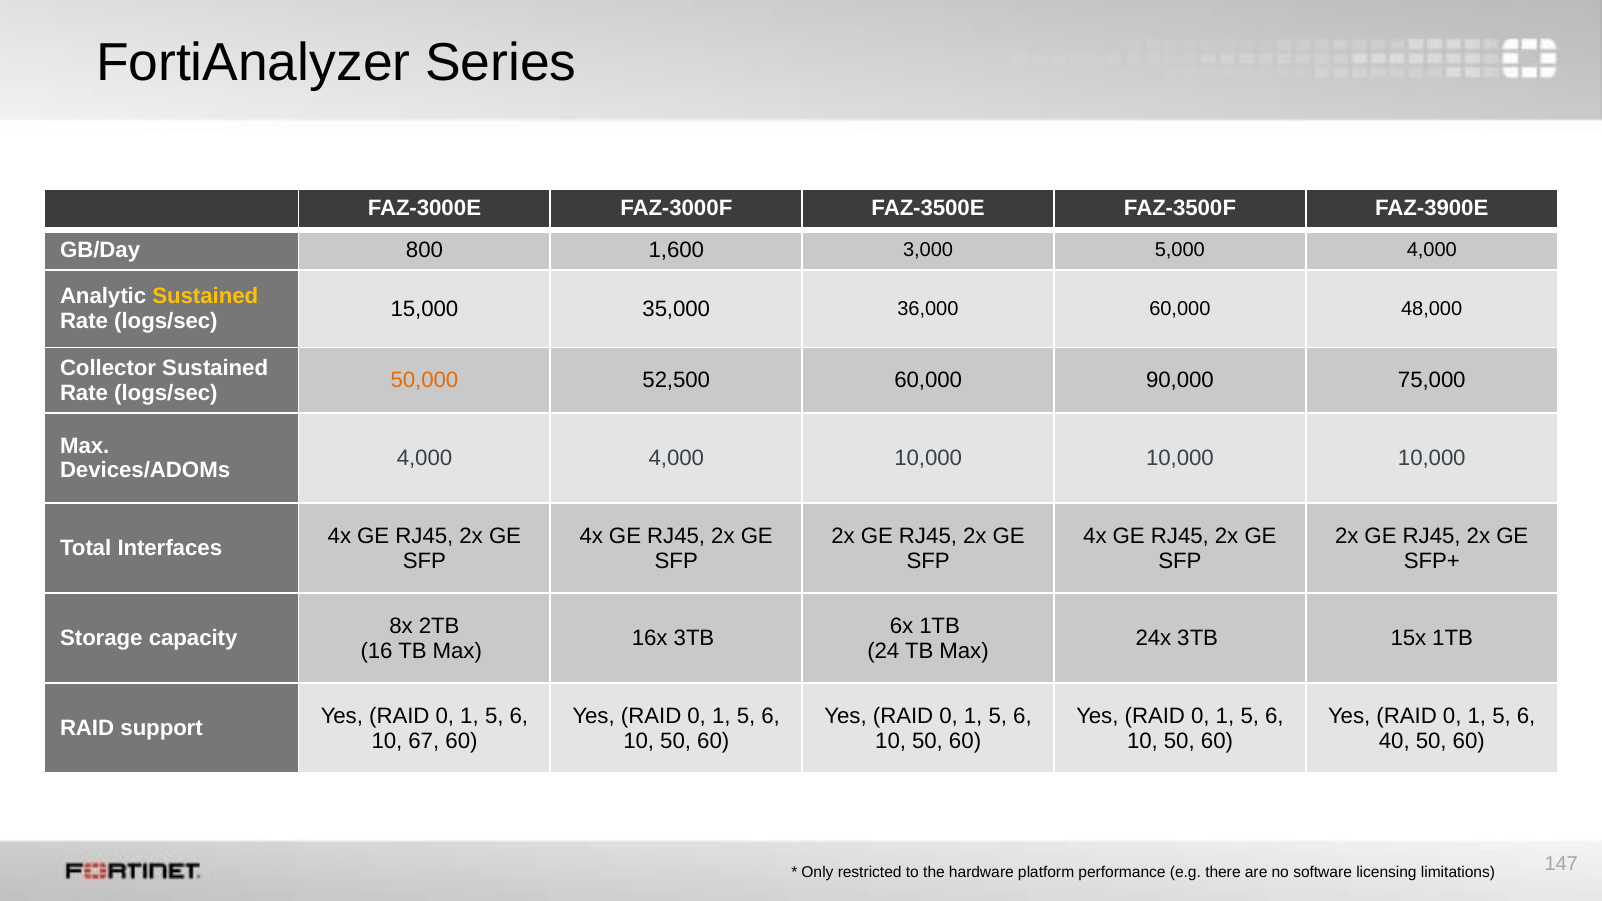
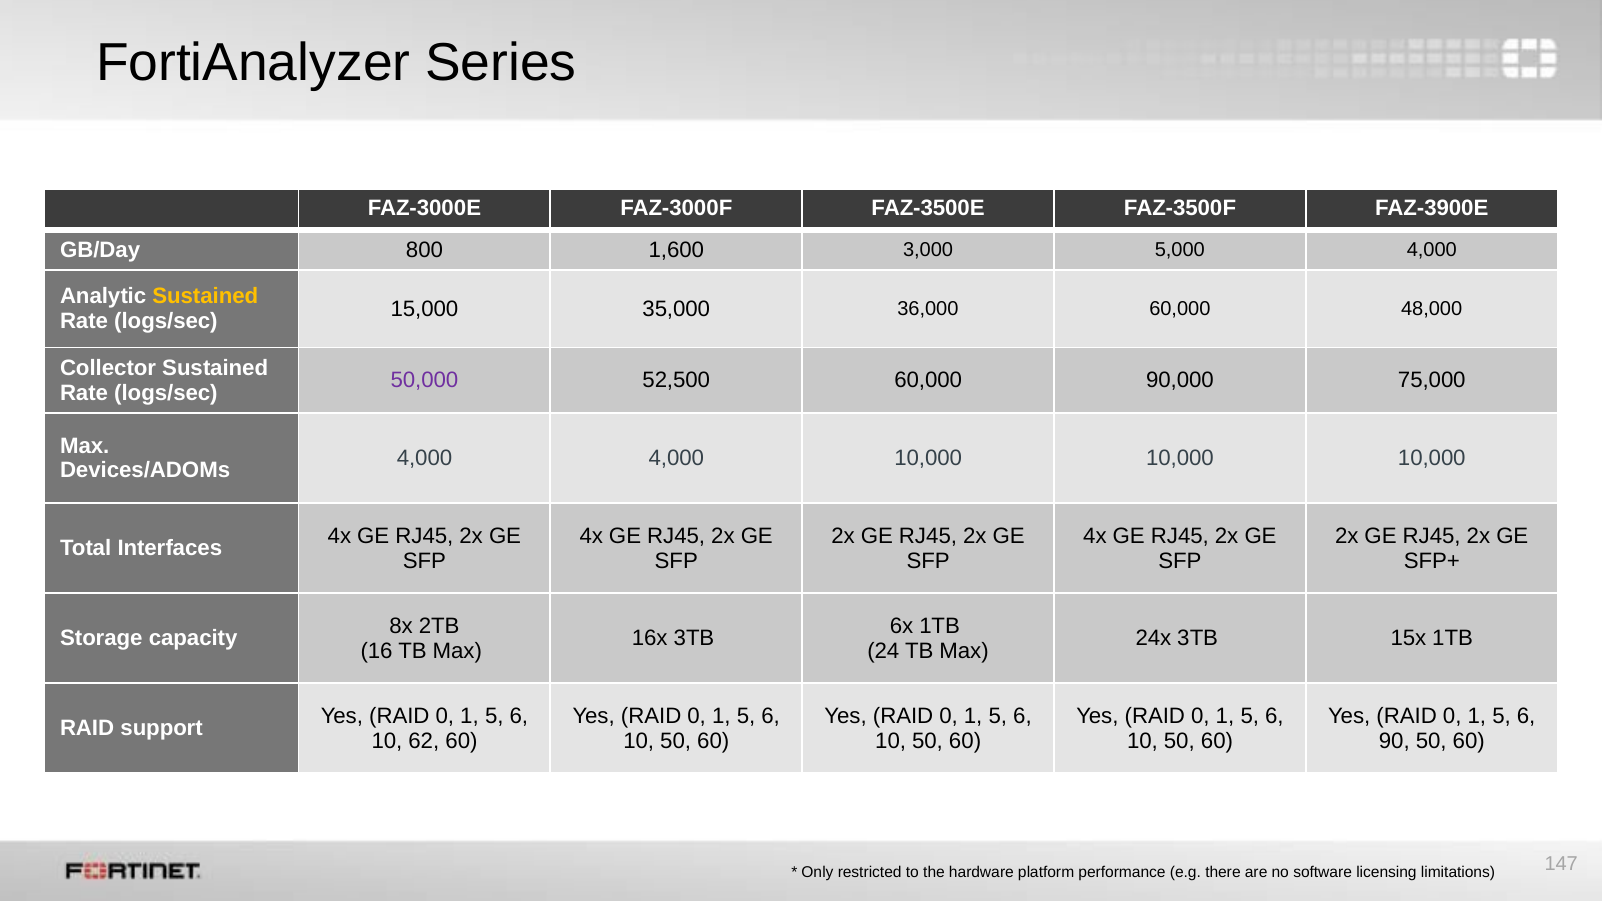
50,000 colour: orange -> purple (424, 381)
67: 67 -> 62 (424, 741)
40: 40 -> 90 (1394, 741)
